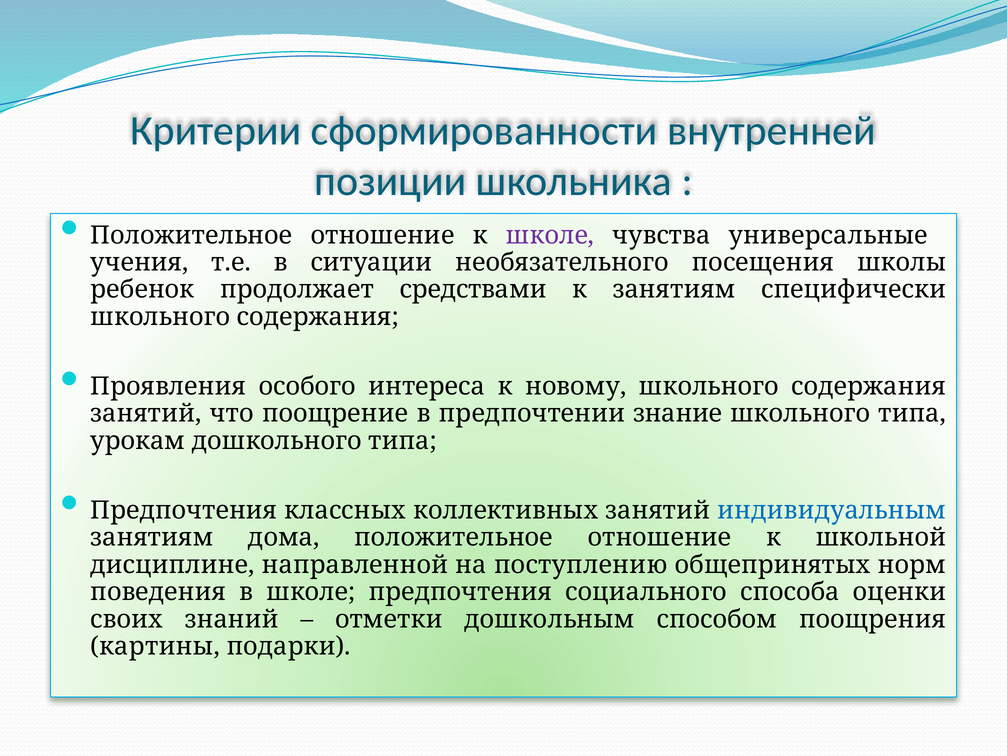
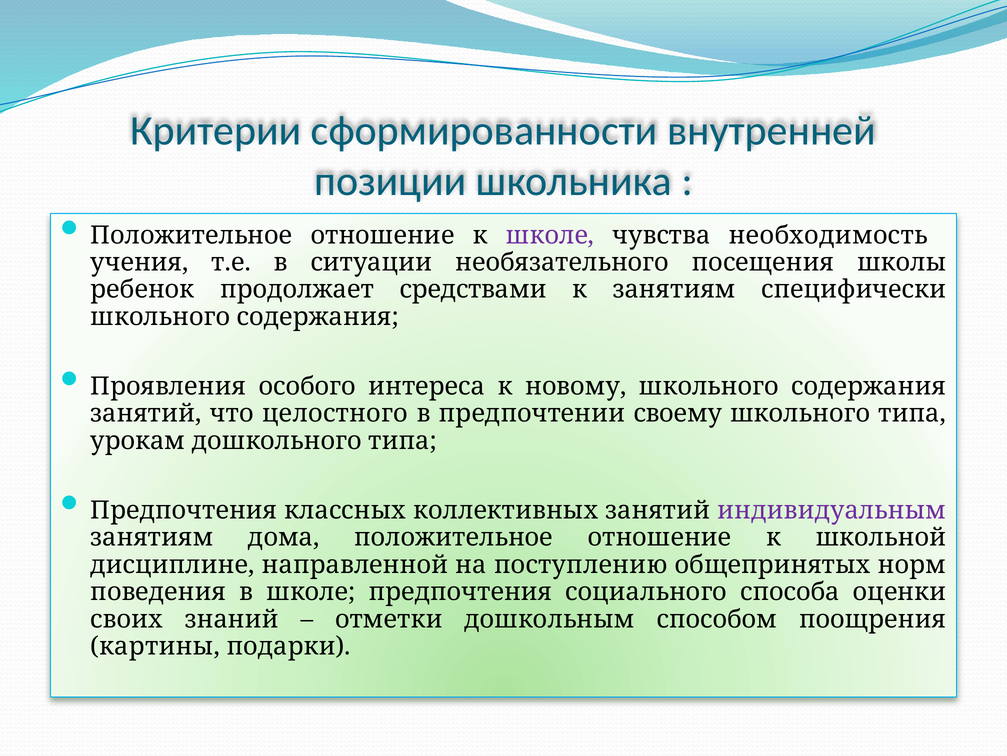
универсальные: универсальные -> необходимость (828, 235)
поощрение: поощрение -> целостного (335, 413)
знание: знание -> своему (678, 413)
индивидуальным colour: blue -> purple (832, 510)
